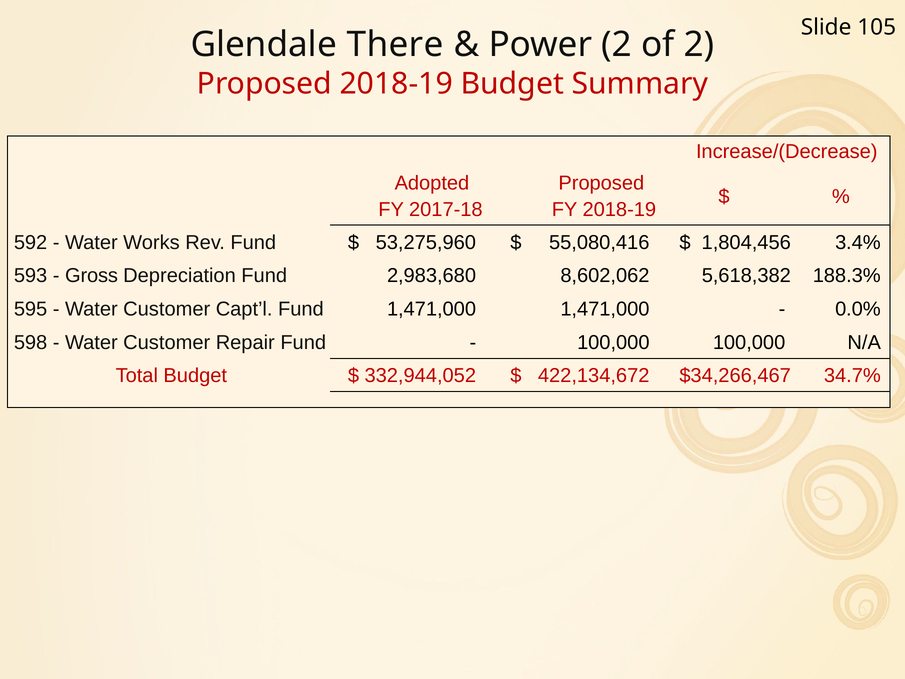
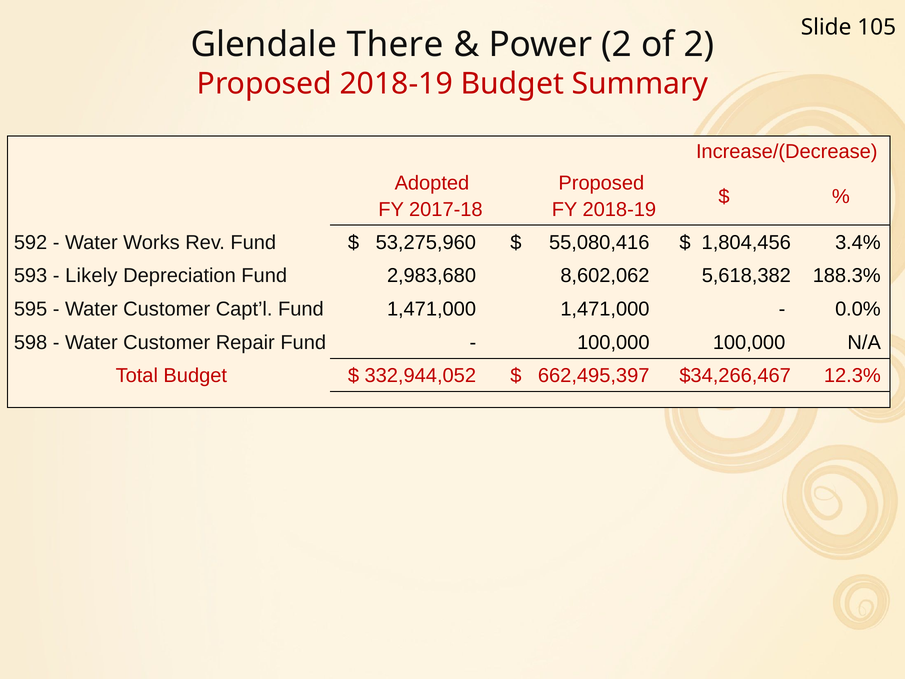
Gross: Gross -> Likely (91, 276)
422,134,672: 422,134,672 -> 662,495,397 (594, 376)
34.7%: 34.7% -> 12.3% (852, 376)
